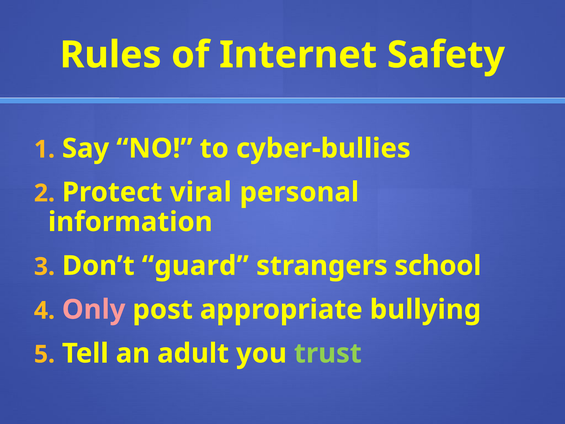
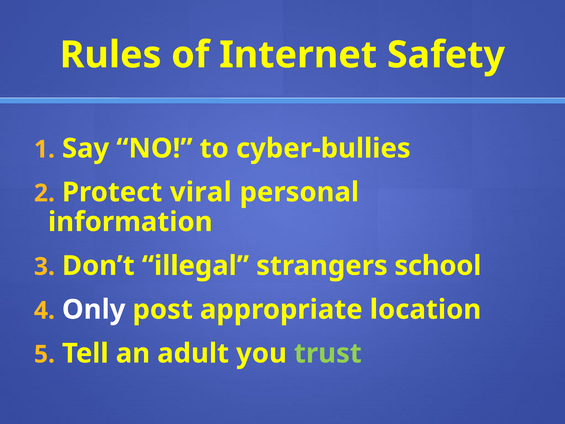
guard: guard -> illegal (195, 266)
Only colour: pink -> white (94, 309)
bullying: bullying -> location (426, 309)
